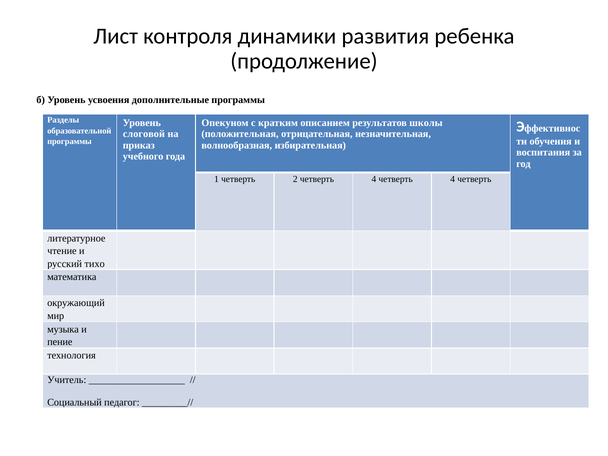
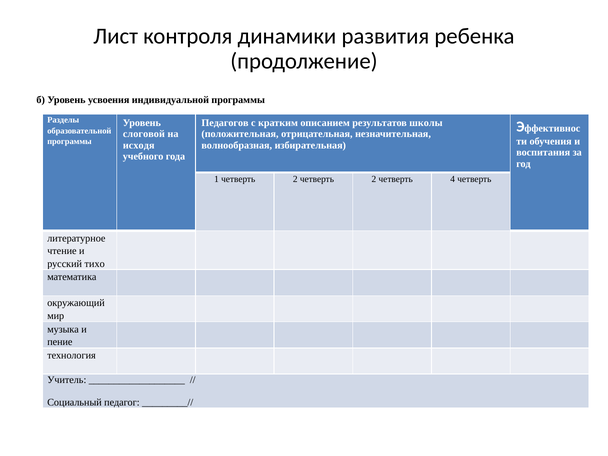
дополнительные: дополнительные -> индивидуальной (170, 100)
Опекуном: Опекуном -> Педагогов (225, 123)
приказ: приказ -> исходя (139, 145)
2 четверть 4: 4 -> 2 (374, 179)
